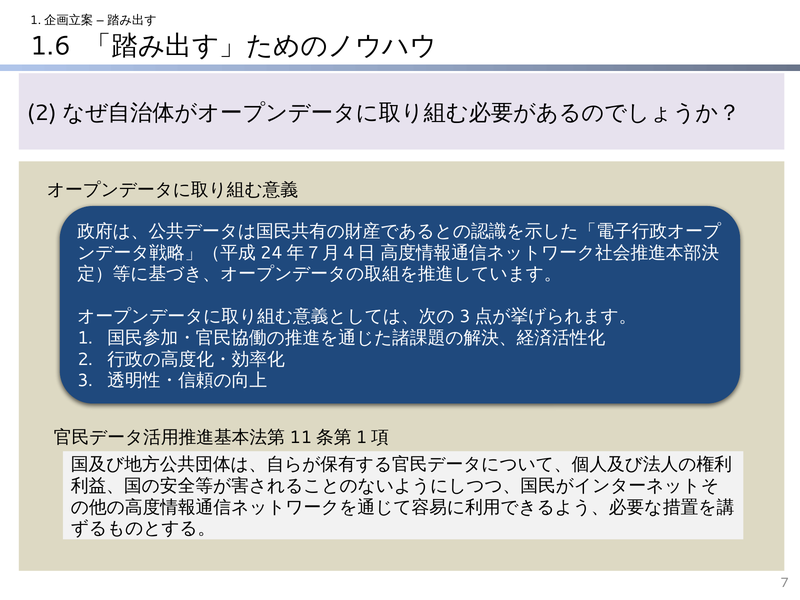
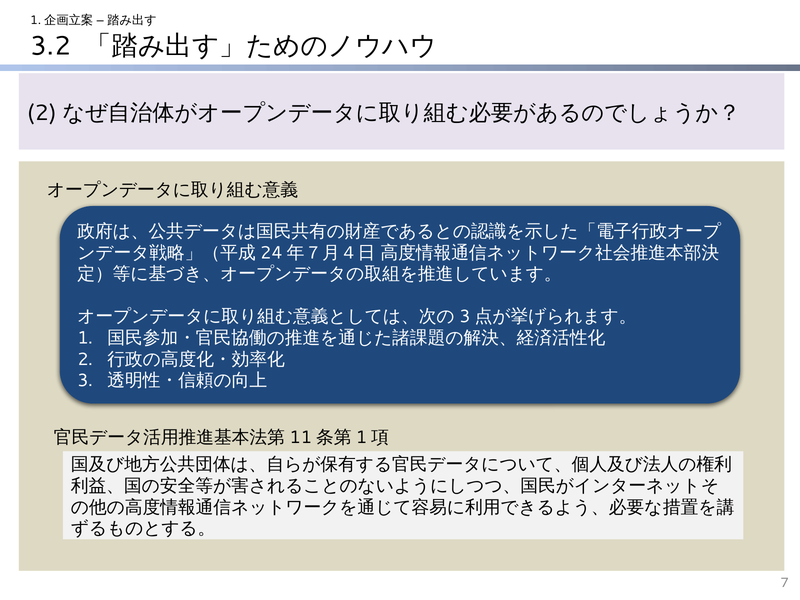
1.6: 1.6 -> 3.2 (51, 46)
